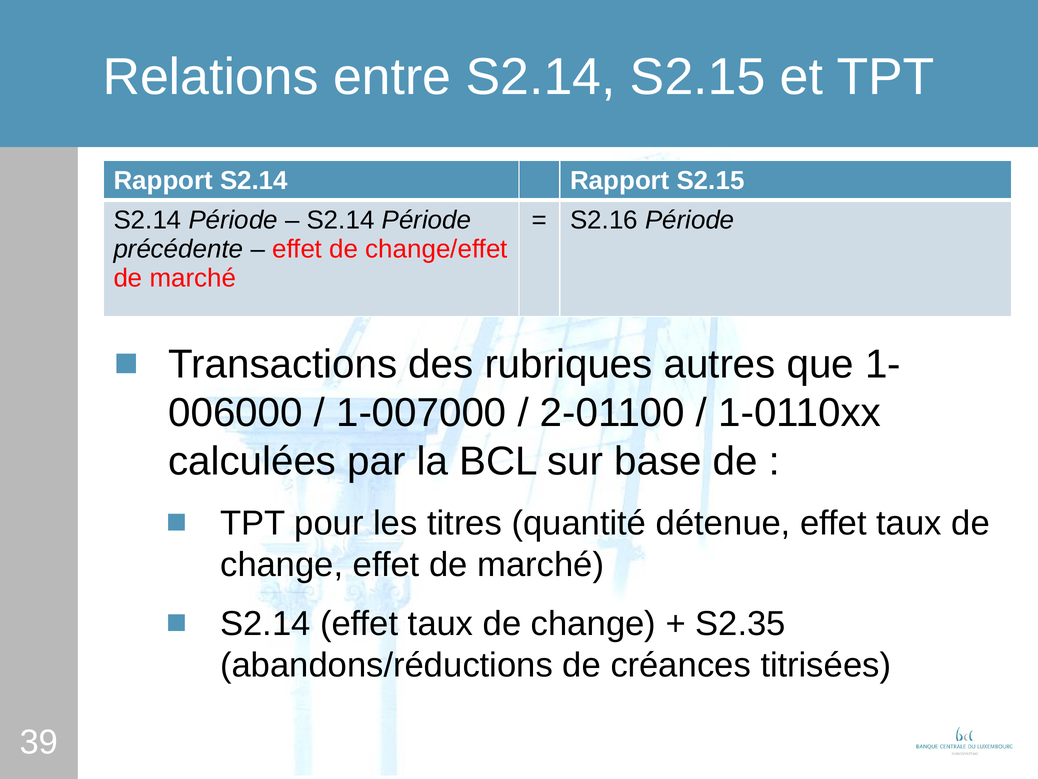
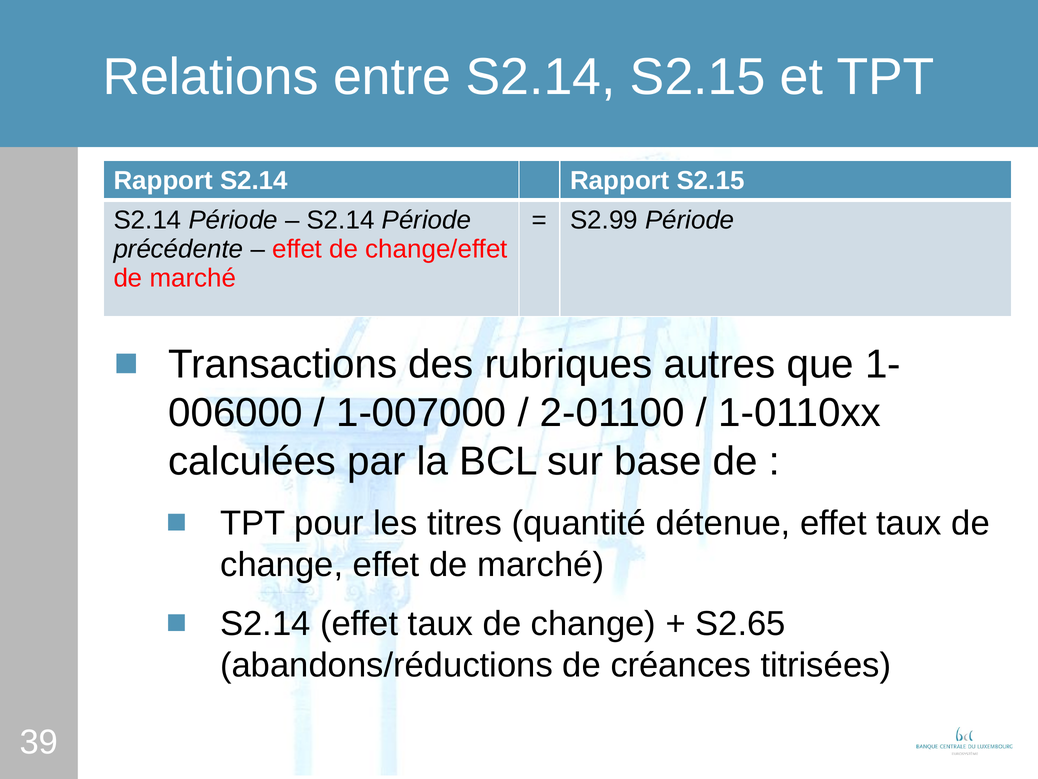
S2.16: S2.16 -> S2.99 (604, 220)
S2.35: S2.35 -> S2.65 (741, 623)
